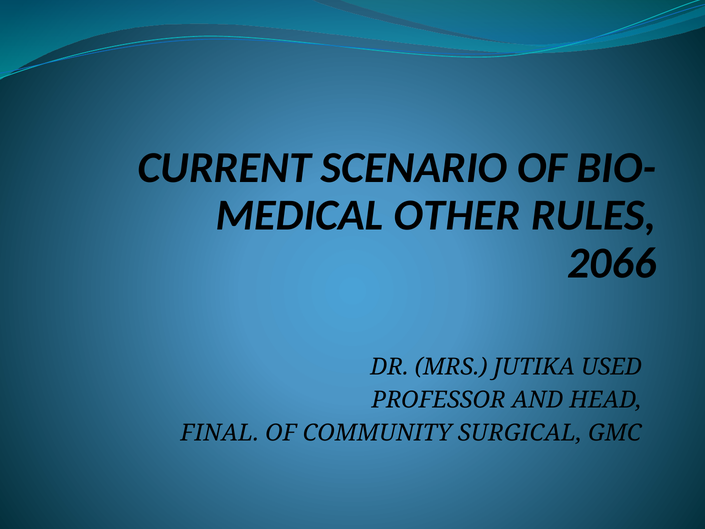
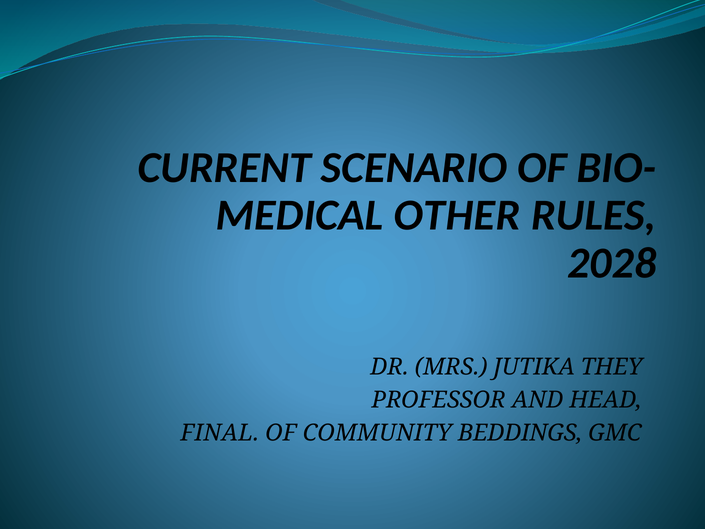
2066: 2066 -> 2028 (612, 263)
USED: USED -> THEY (612, 367)
SURGICAL: SURGICAL -> BEDDINGS (520, 433)
